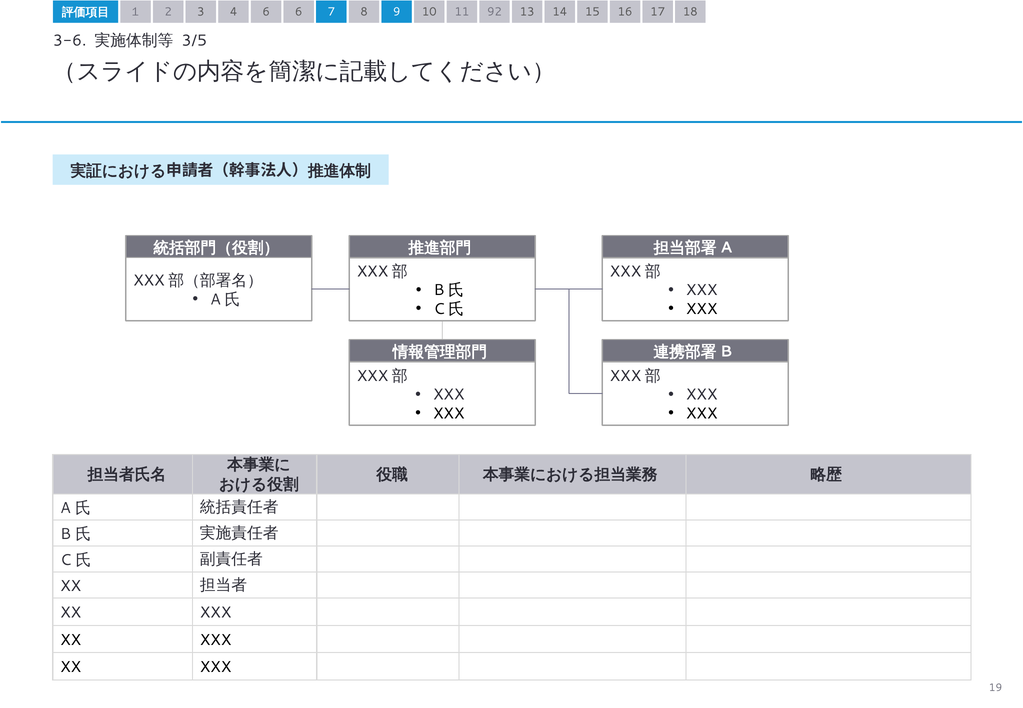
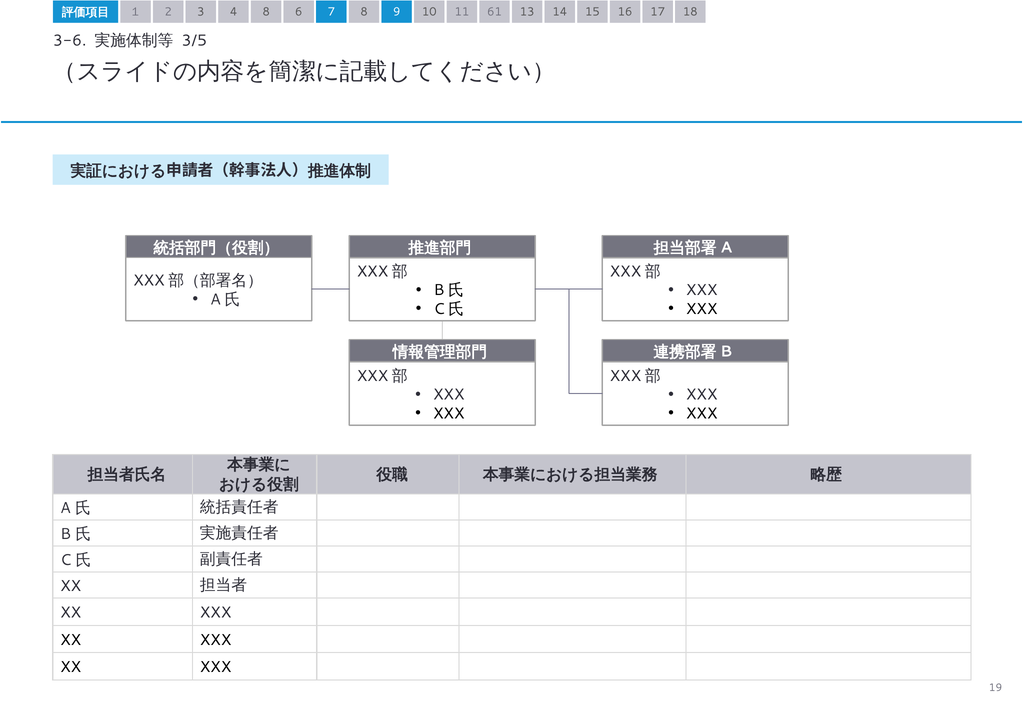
4 6: 6 -> 8 (266, 12)
92: 92 -> 61 (494, 12)
